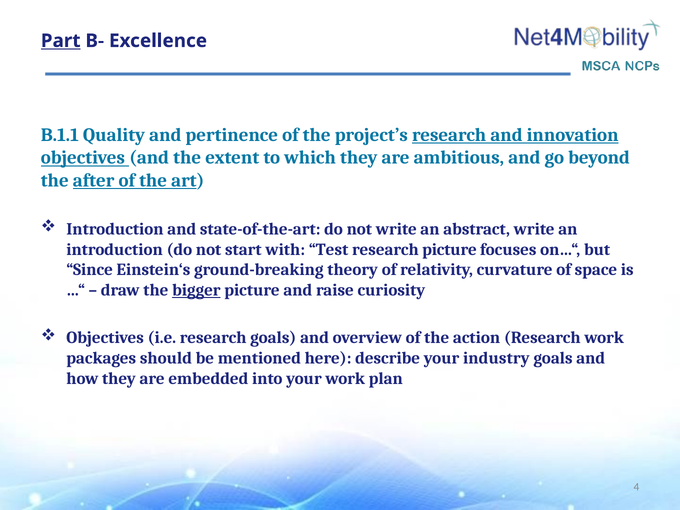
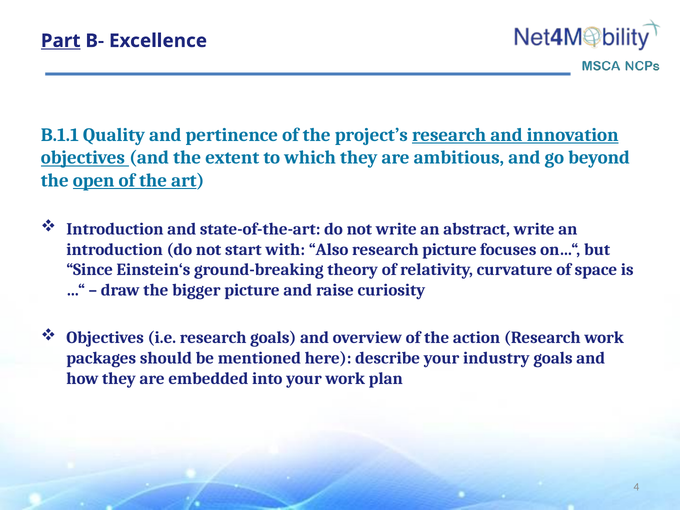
after: after -> open (94, 180)
Test: Test -> Also (329, 249)
bigger underline: present -> none (196, 290)
